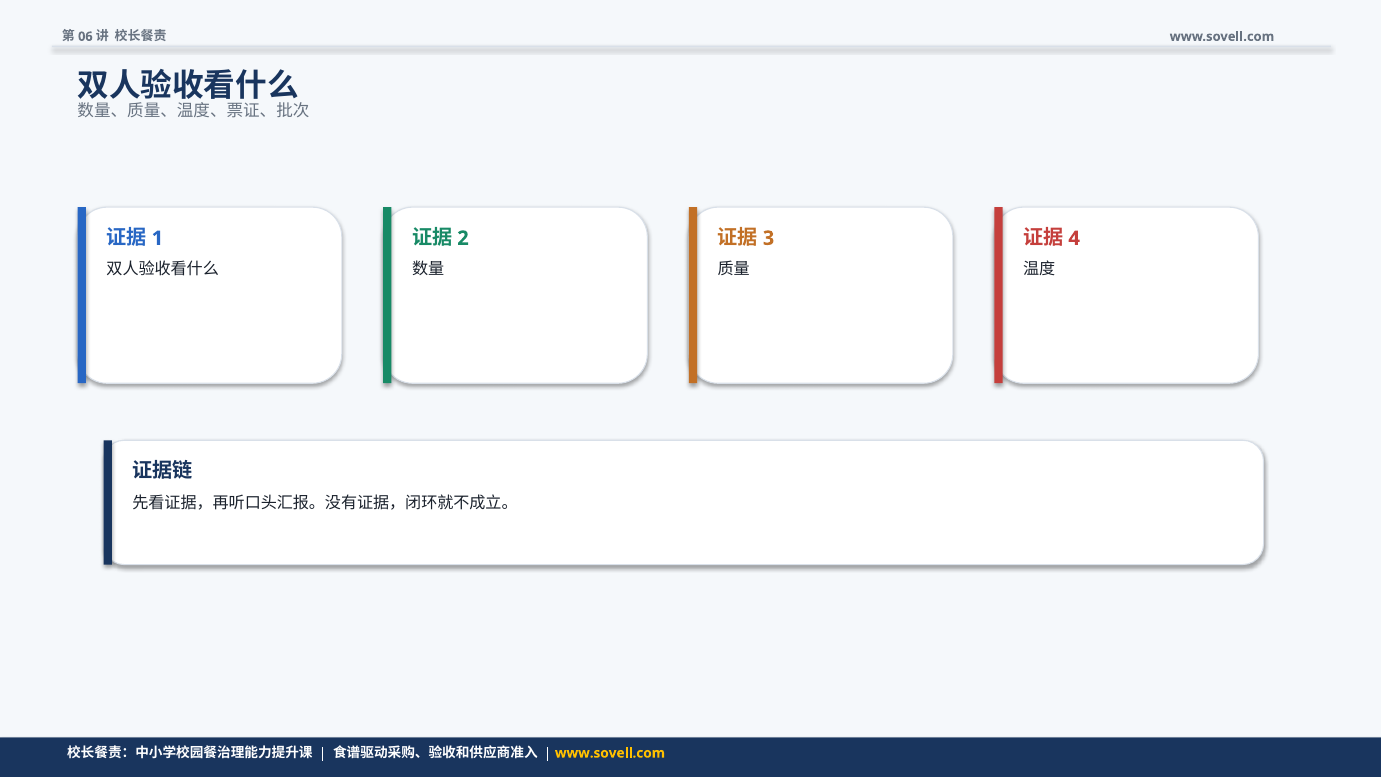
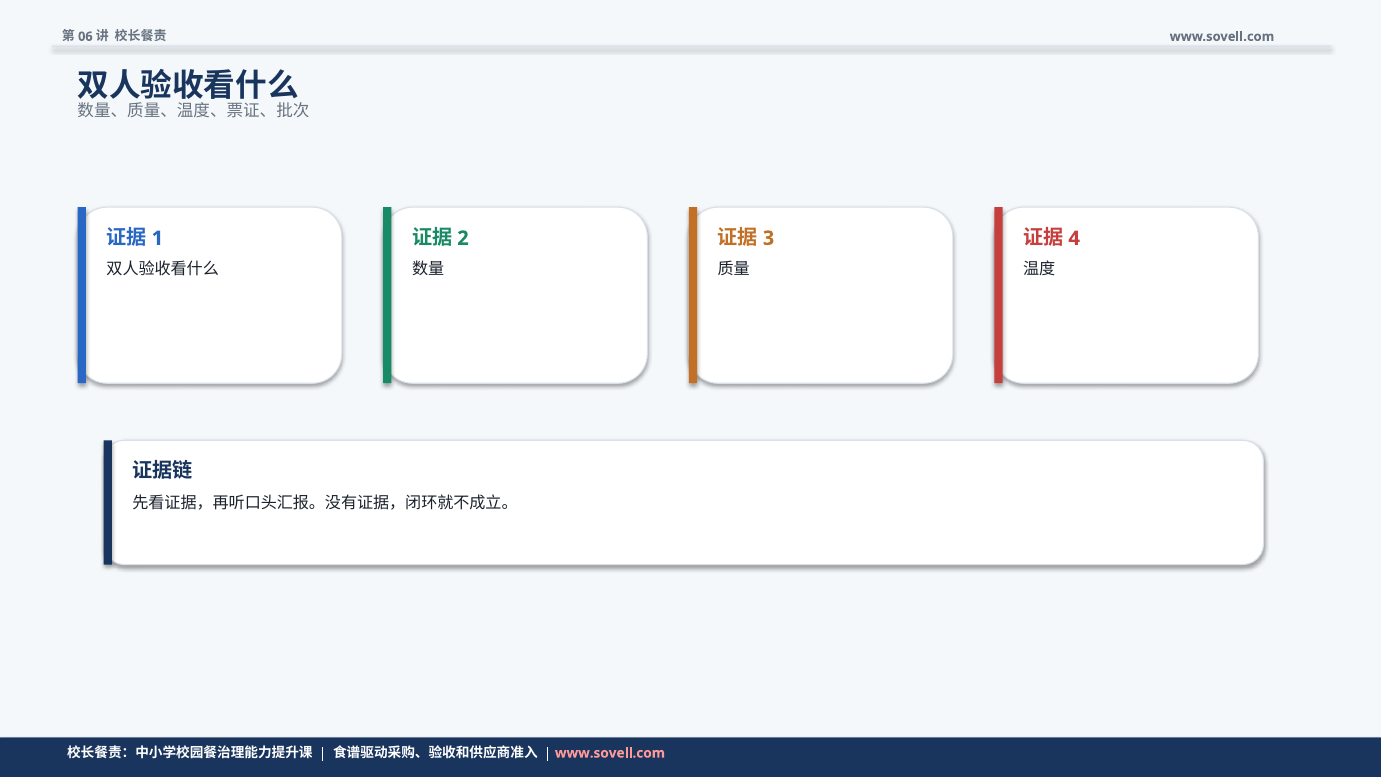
www.sovell.com colour: yellow -> pink (610, 753)
